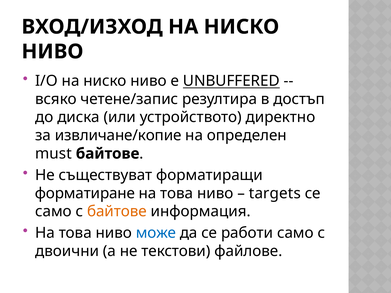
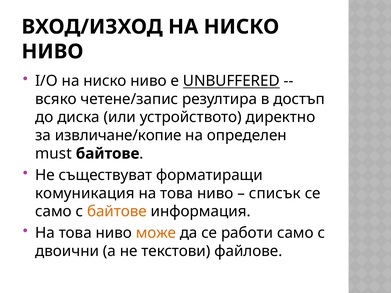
форматиране: форматиране -> комуникация (85, 193)
targets: targets -> списък (275, 193)
може colour: blue -> orange (156, 233)
